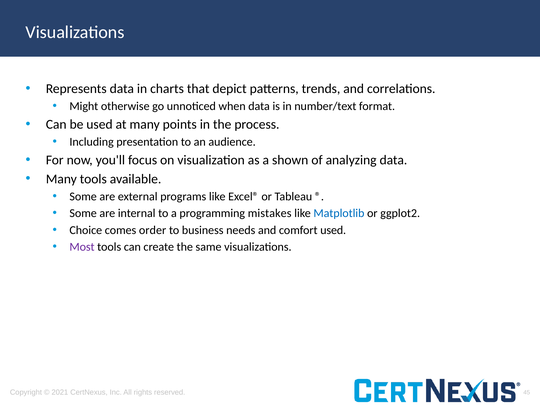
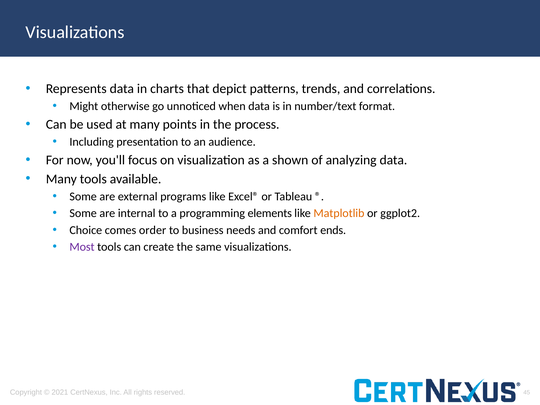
mistakes: mistakes -> elements (270, 213)
Matplotlib colour: blue -> orange (339, 213)
comfort used: used -> ends (333, 230)
